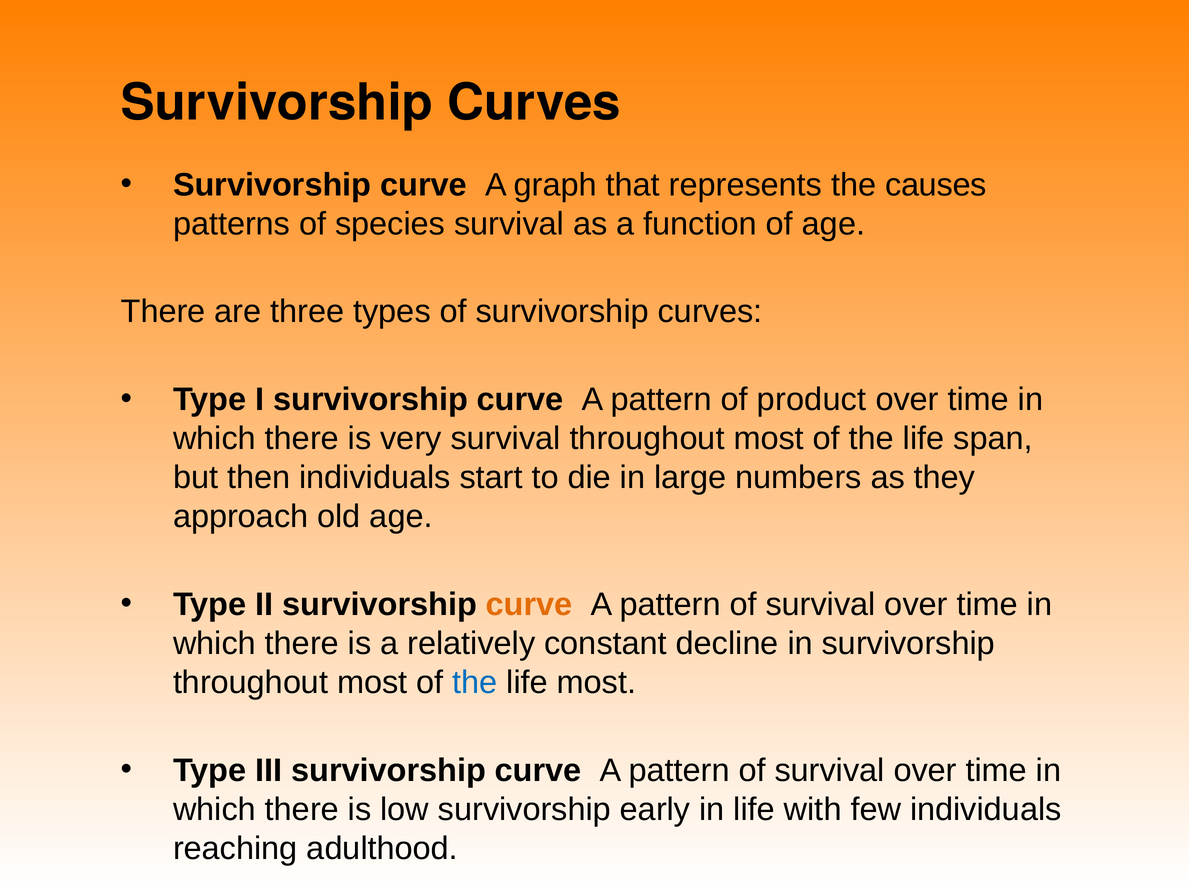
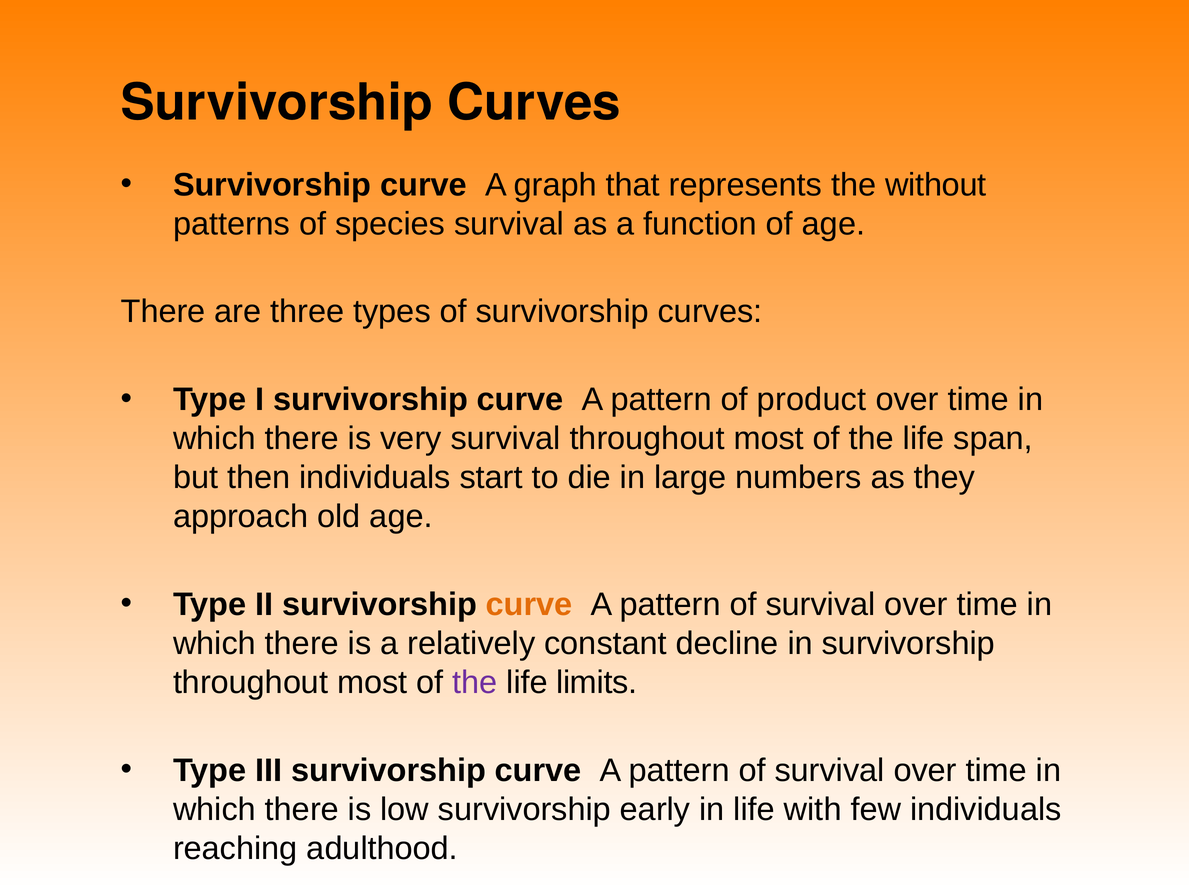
causes: causes -> without (936, 185)
the colour: blue -> purple (475, 682)
life most: most -> limits (597, 682)
